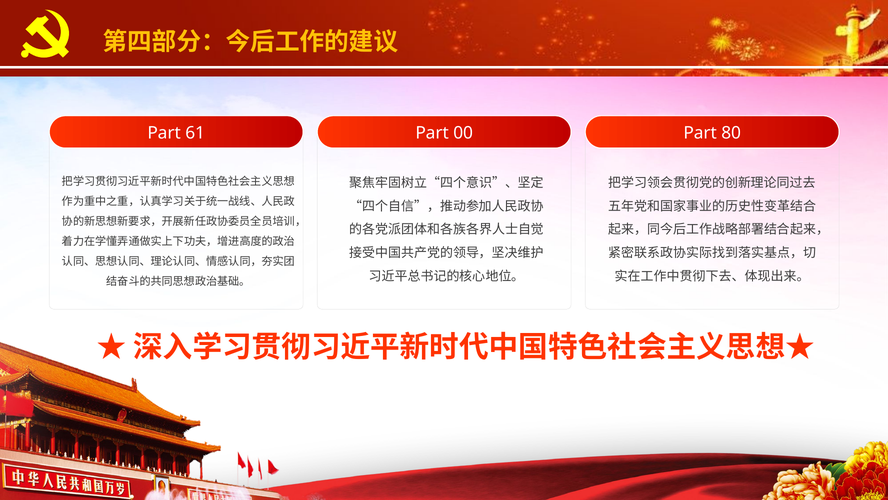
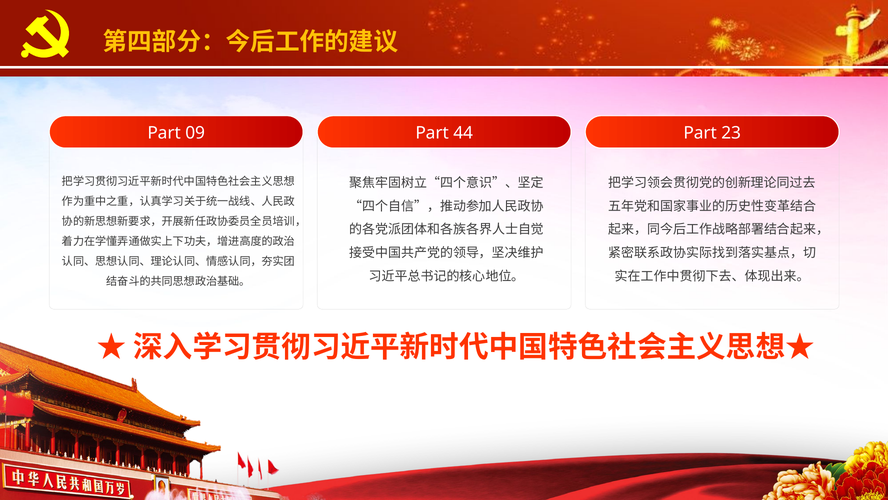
61: 61 -> 09 (195, 133)
00: 00 -> 44 (463, 133)
80: 80 -> 23 (731, 133)
